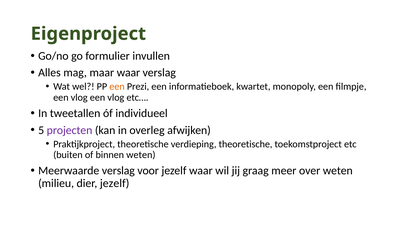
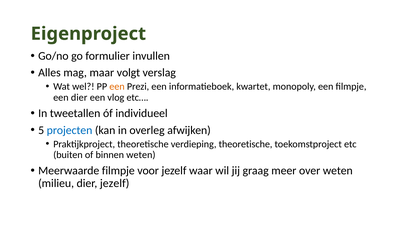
maar waar: waar -> volgt (128, 73)
vlog: vlog -> dier (79, 98)
projecten colour: purple -> blue (70, 130)
Meerwaarde verslag: verslag -> filmpje (118, 171)
